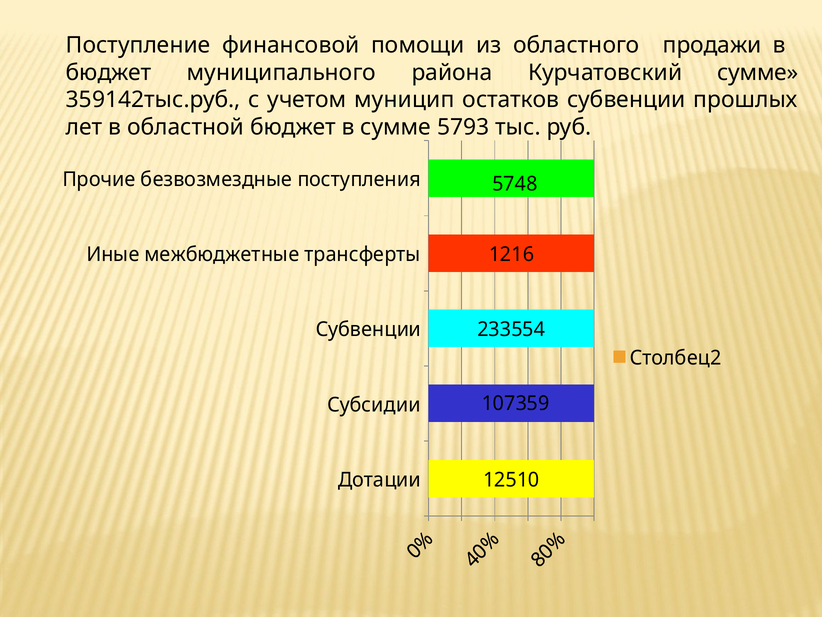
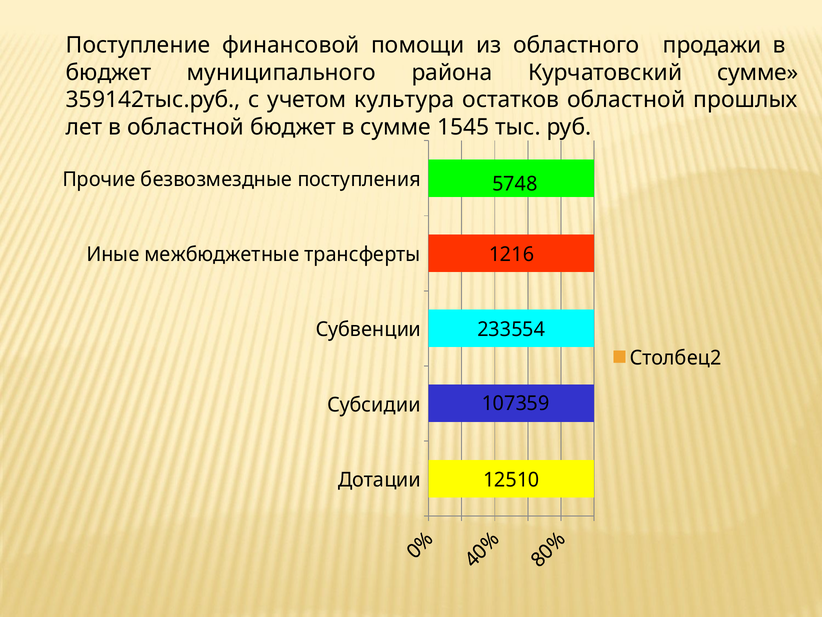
муницип: муницип -> культура (404, 100)
остатков субвенции: субвенции -> областной (626, 100)
5793: 5793 -> 1545 (463, 127)
